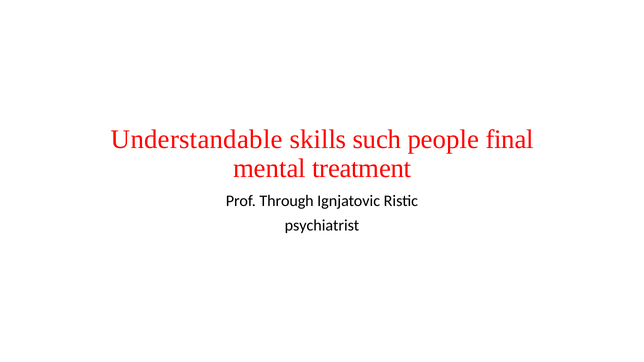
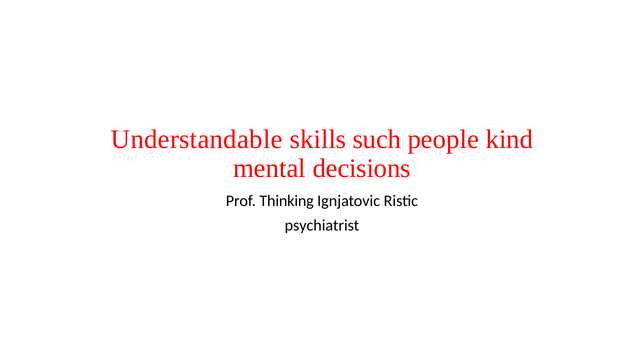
final: final -> kind (509, 139)
treatment: treatment -> decisions (362, 168)
Through: Through -> Thinking (287, 201)
